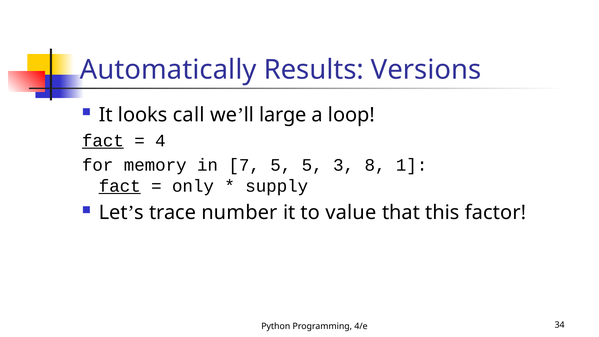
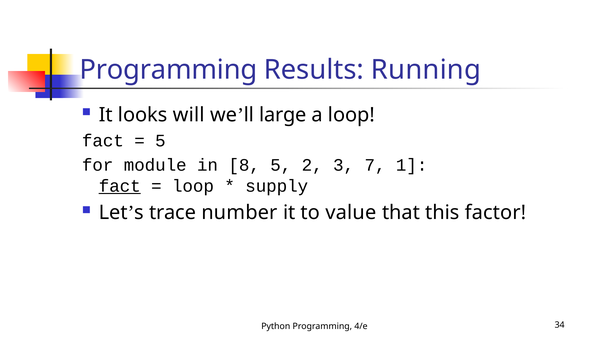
Automatically: Automatically -> Programming (168, 70)
Versions: Versions -> Running (426, 70)
call: call -> will (189, 115)
fact underline: present -> none (103, 141)
4: 4 -> 5 (160, 141)
memory: memory -> module (155, 165)
7: 7 -> 8 (244, 165)
5 5: 5 -> 2 (312, 165)
8: 8 -> 7 (375, 165)
only: only -> loop (193, 186)
